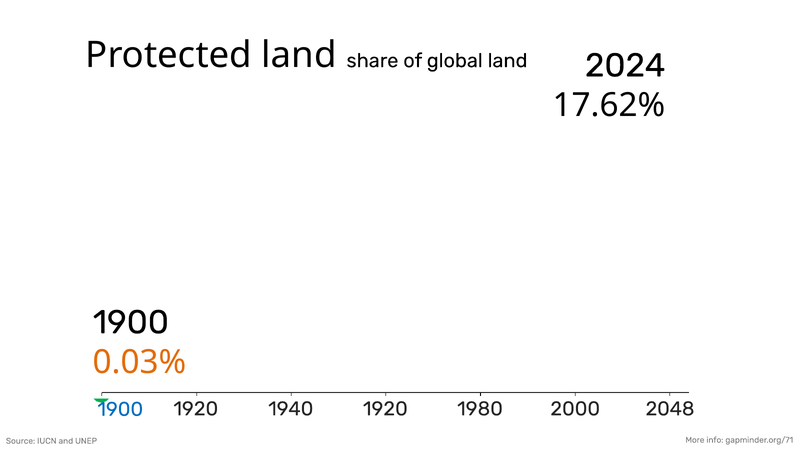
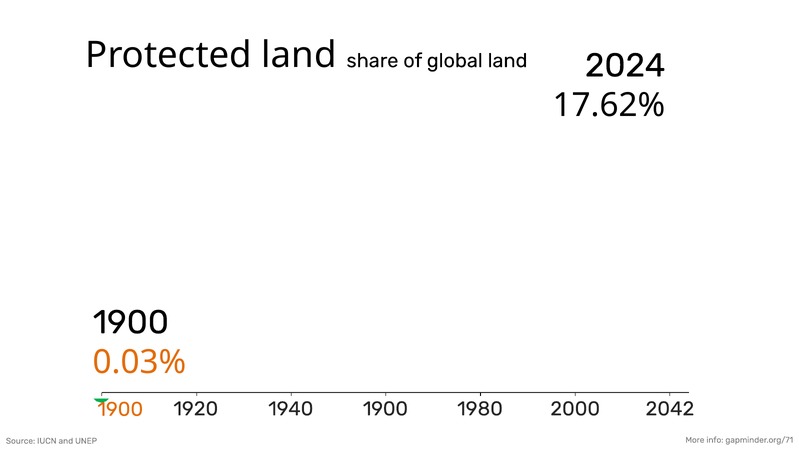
1900 colour: blue -> orange (120, 410)
1940 1920: 1920 -> 1900 (385, 409)
2048: 2048 -> 2042 (670, 409)
